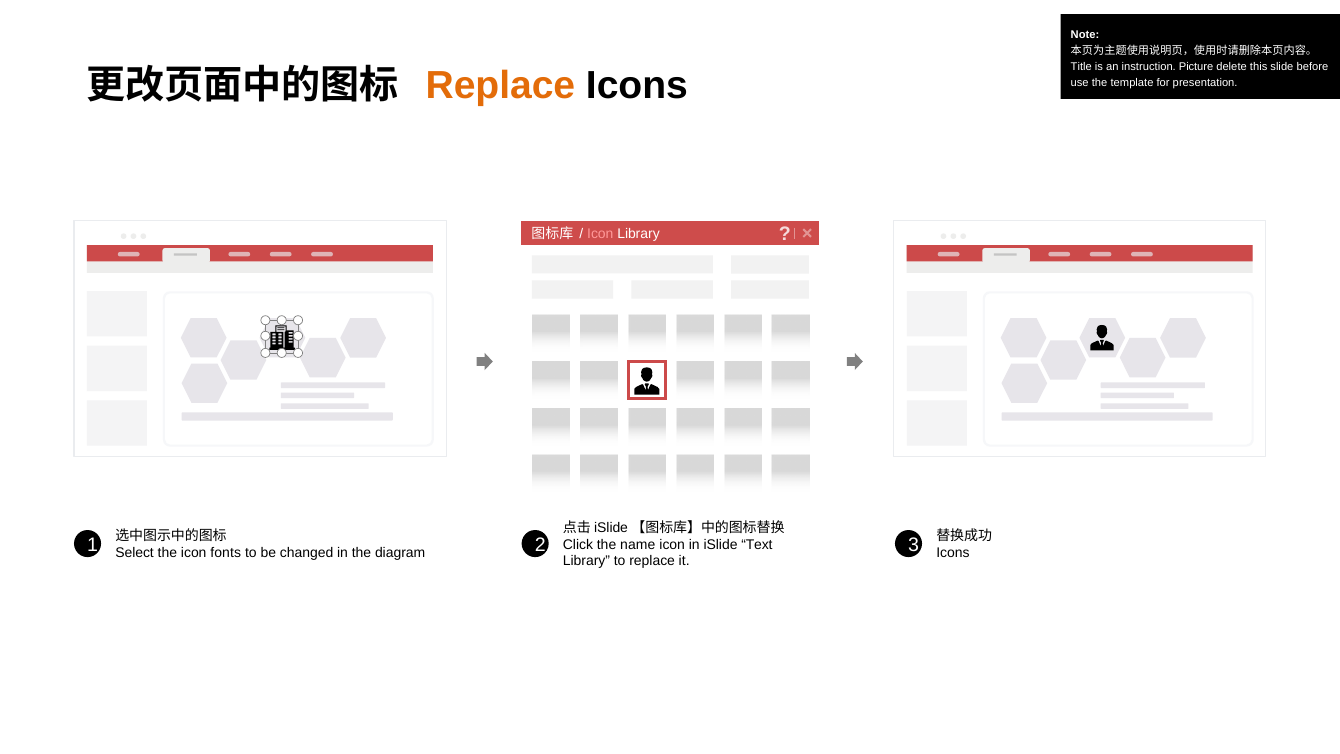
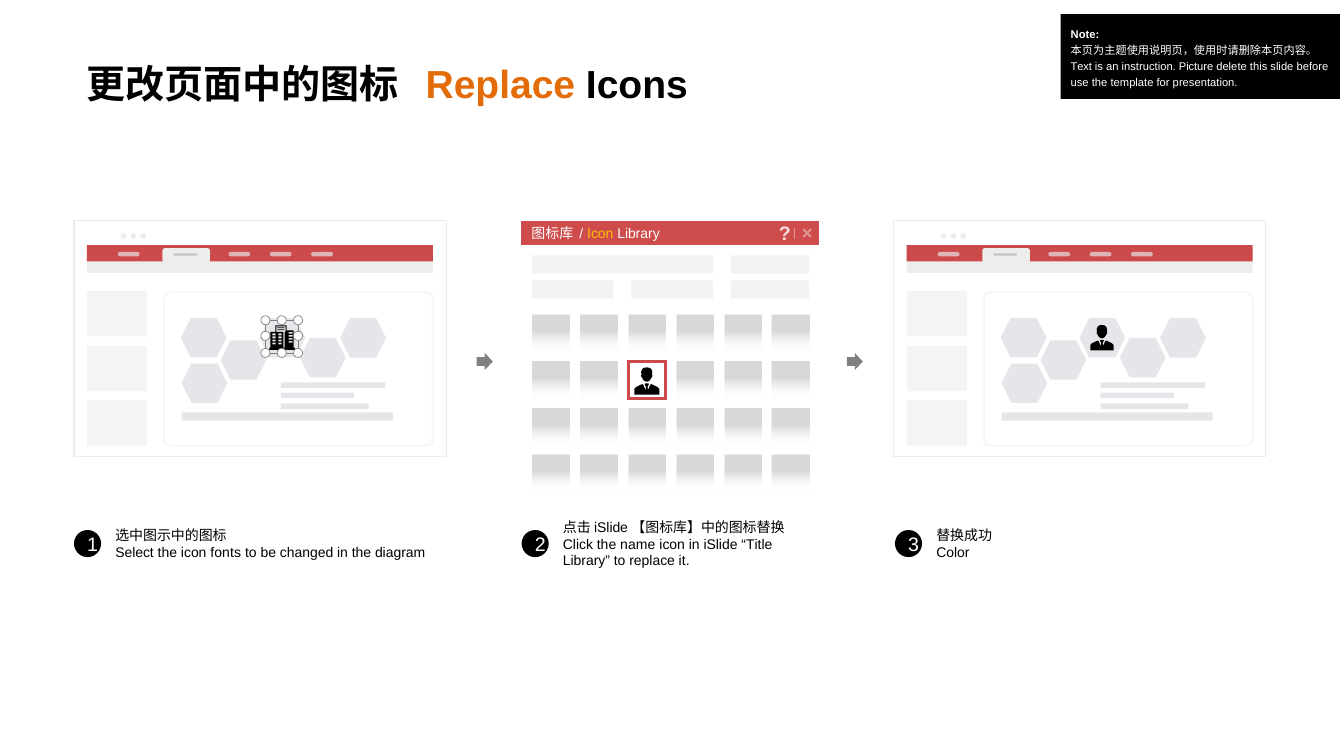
Title: Title -> Text (1081, 67)
Icon colour: pink -> yellow (600, 234)
Text: Text -> Title (757, 544)
Icons: Icons -> Color (953, 553)
